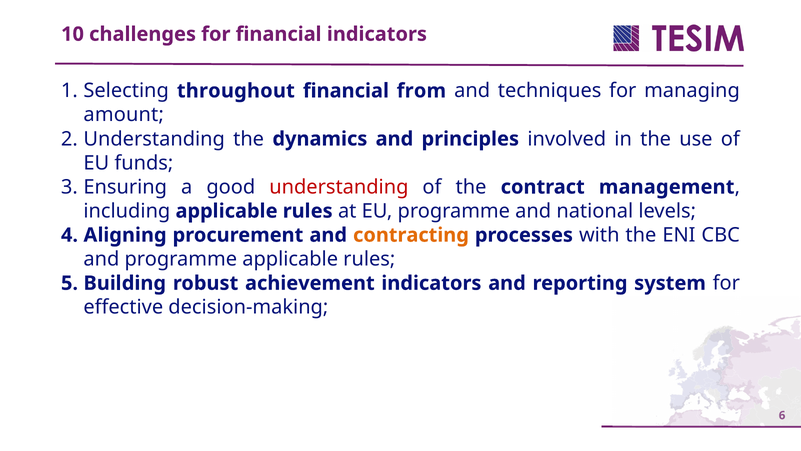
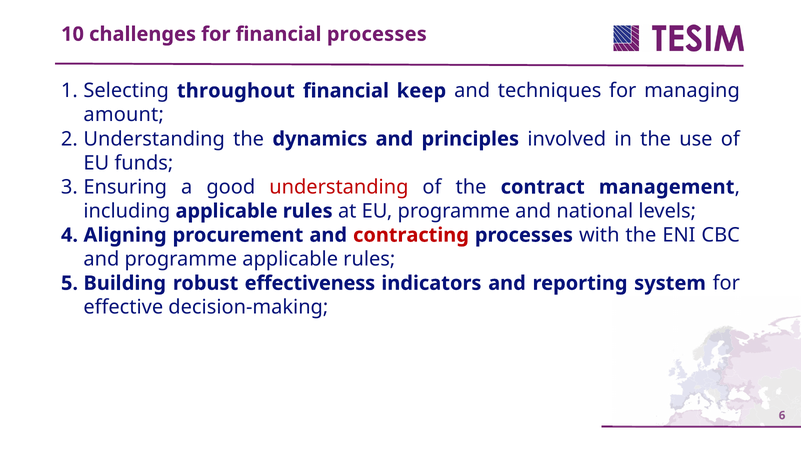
financial indicators: indicators -> processes (377, 34)
from: from -> keep (421, 91)
contracting colour: orange -> red (411, 235)
achievement: achievement -> effectiveness (310, 283)
